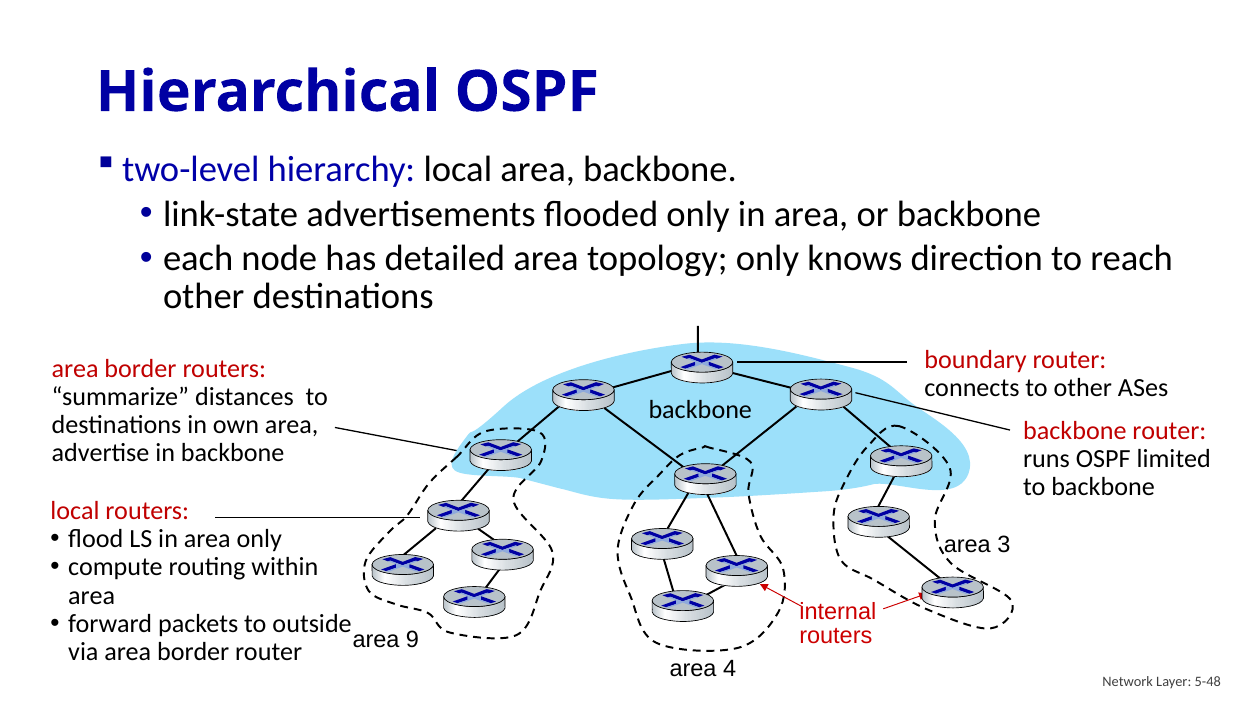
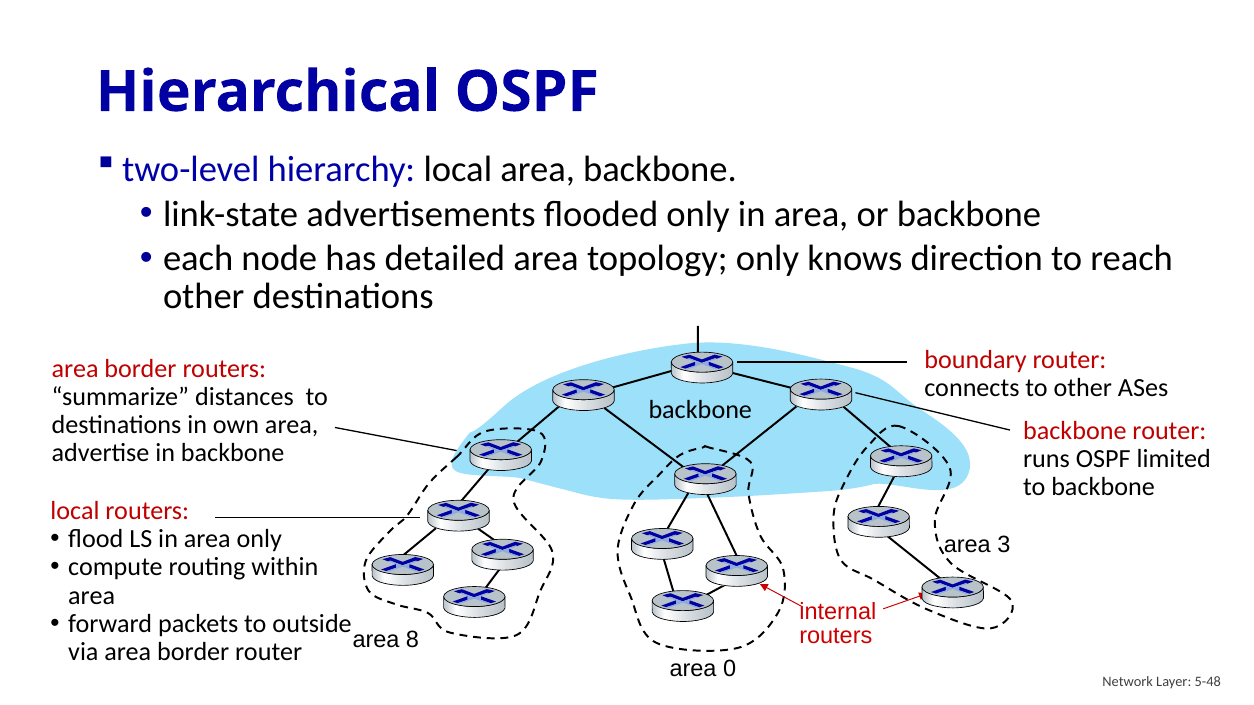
9: 9 -> 8 (413, 640)
4: 4 -> 0 (730, 669)
